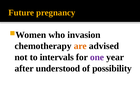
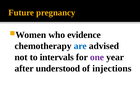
invasion: invasion -> evidence (84, 35)
are colour: orange -> blue (80, 46)
possibility: possibility -> injections (112, 68)
